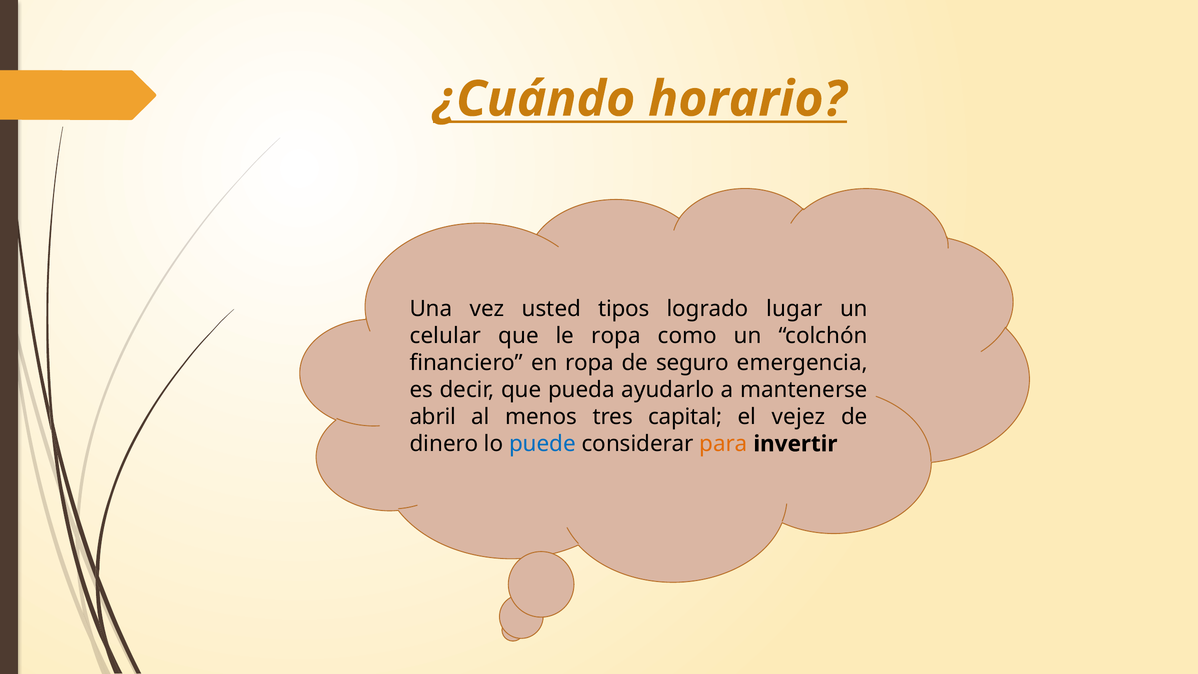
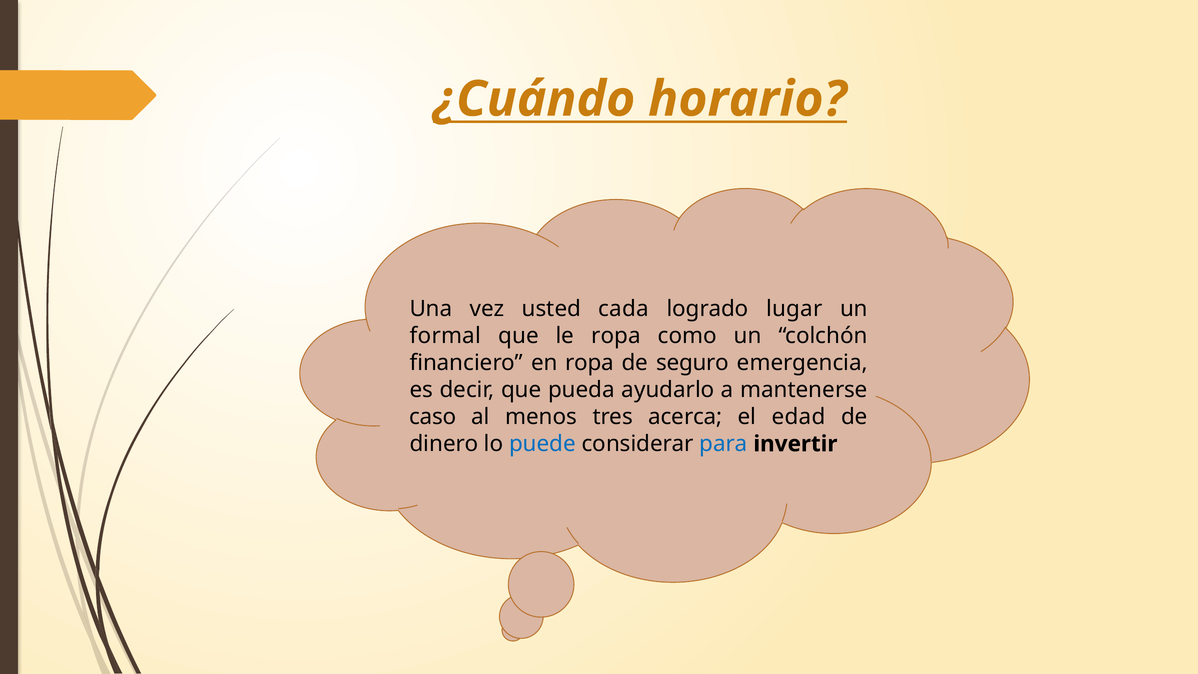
tipos: tipos -> cada (624, 309)
celular: celular -> formal (445, 336)
abril: abril -> caso (433, 417)
capital: capital -> acerca (685, 417)
vejez: vejez -> edad (799, 417)
para colour: orange -> blue (723, 444)
